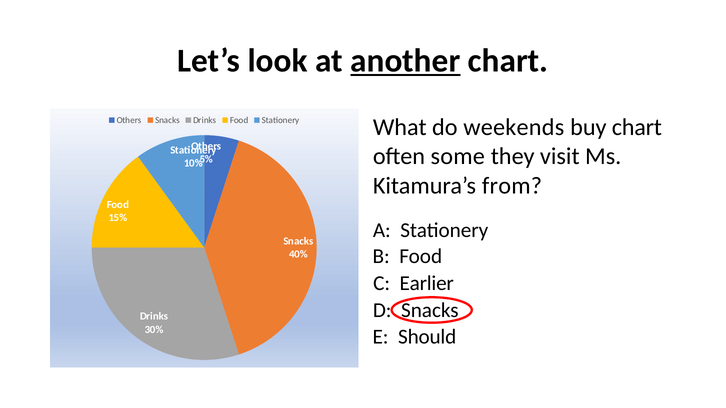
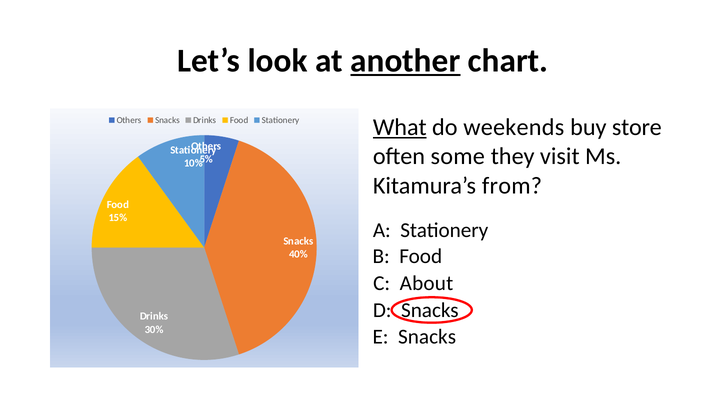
What underline: none -> present (400, 128)
buy chart: chart -> store (637, 128)
Earlier: Earlier -> About (426, 283)
E Should: Should -> Snacks (427, 337)
